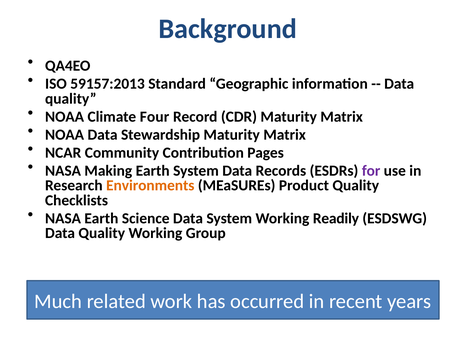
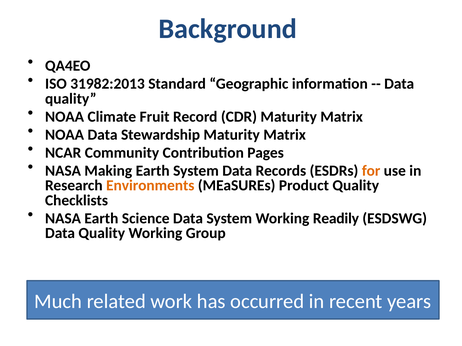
59157:2013: 59157:2013 -> 31982:2013 (108, 84)
Four: Four -> Fruit (155, 117)
for colour: purple -> orange (371, 171)
